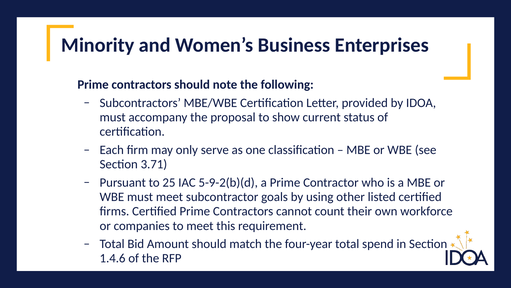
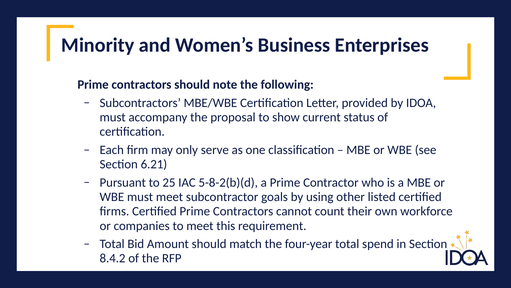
3.71: 3.71 -> 6.21 (154, 164)
5-9-2(b)(d: 5-9-2(b)(d -> 5-8-2(b)(d (228, 182)
1.4.6: 1.4.6 -> 8.4.2 (113, 258)
